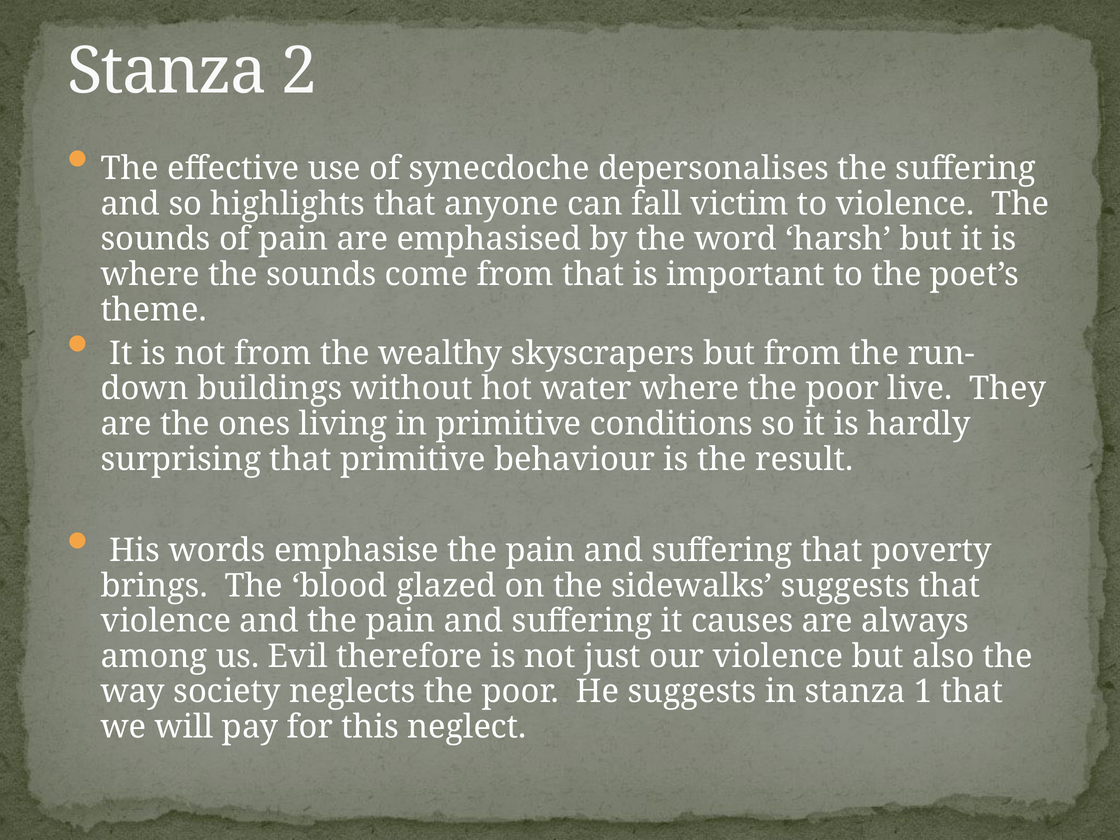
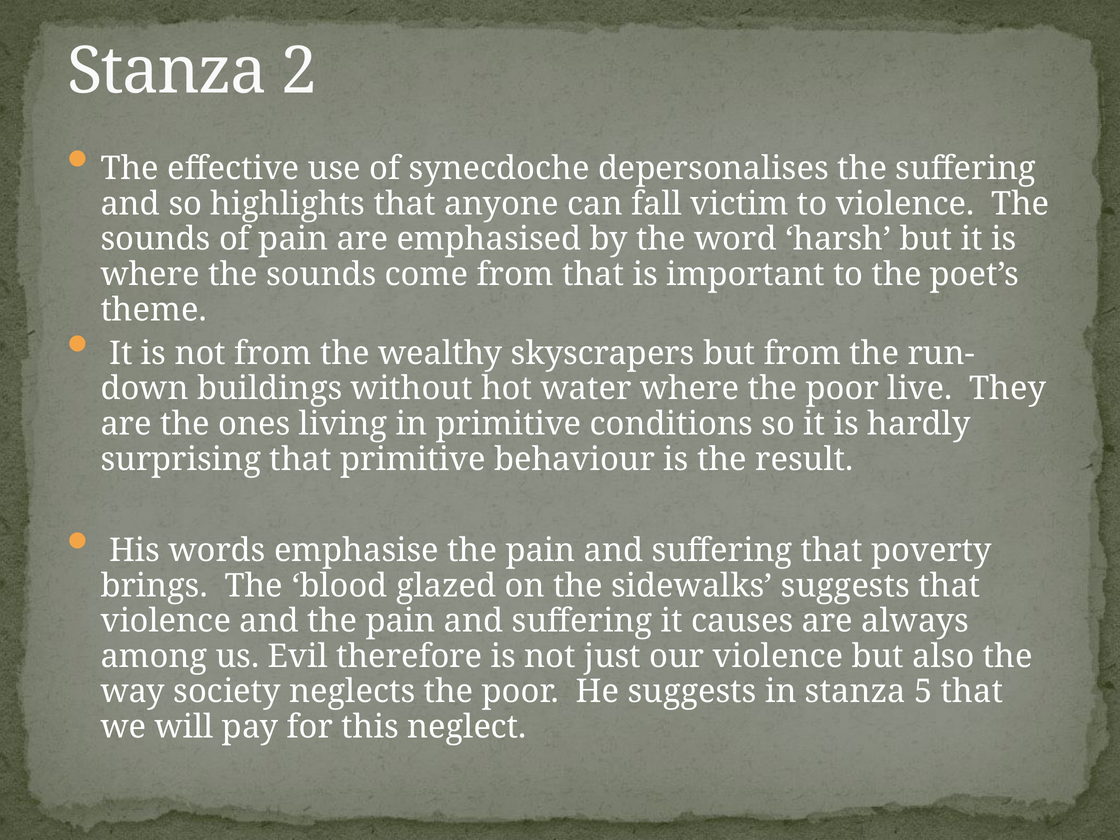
1: 1 -> 5 (923, 692)
